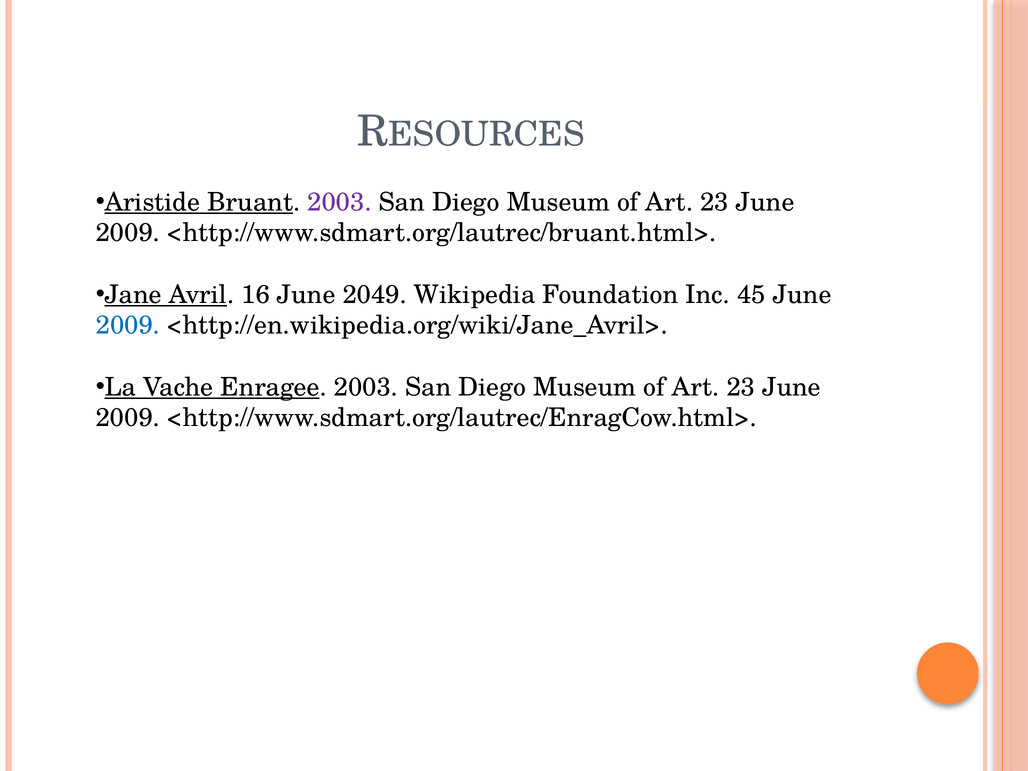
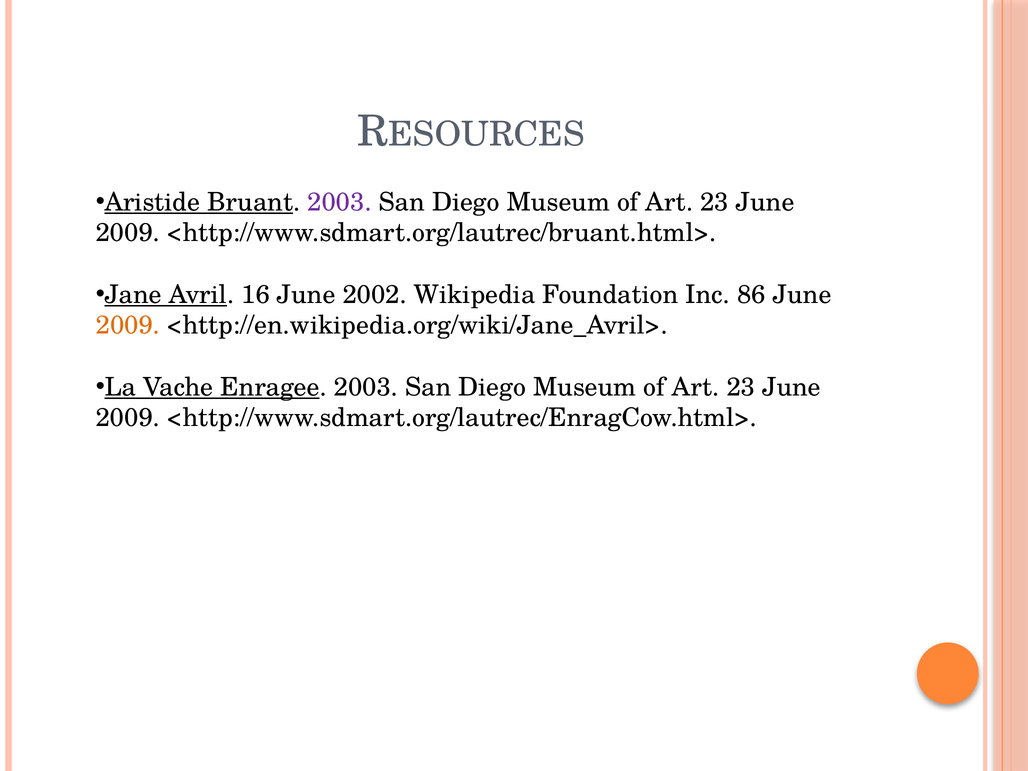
2049: 2049 -> 2002 (375, 295)
45: 45 -> 86 (751, 295)
2009 colour: blue -> orange (128, 325)
